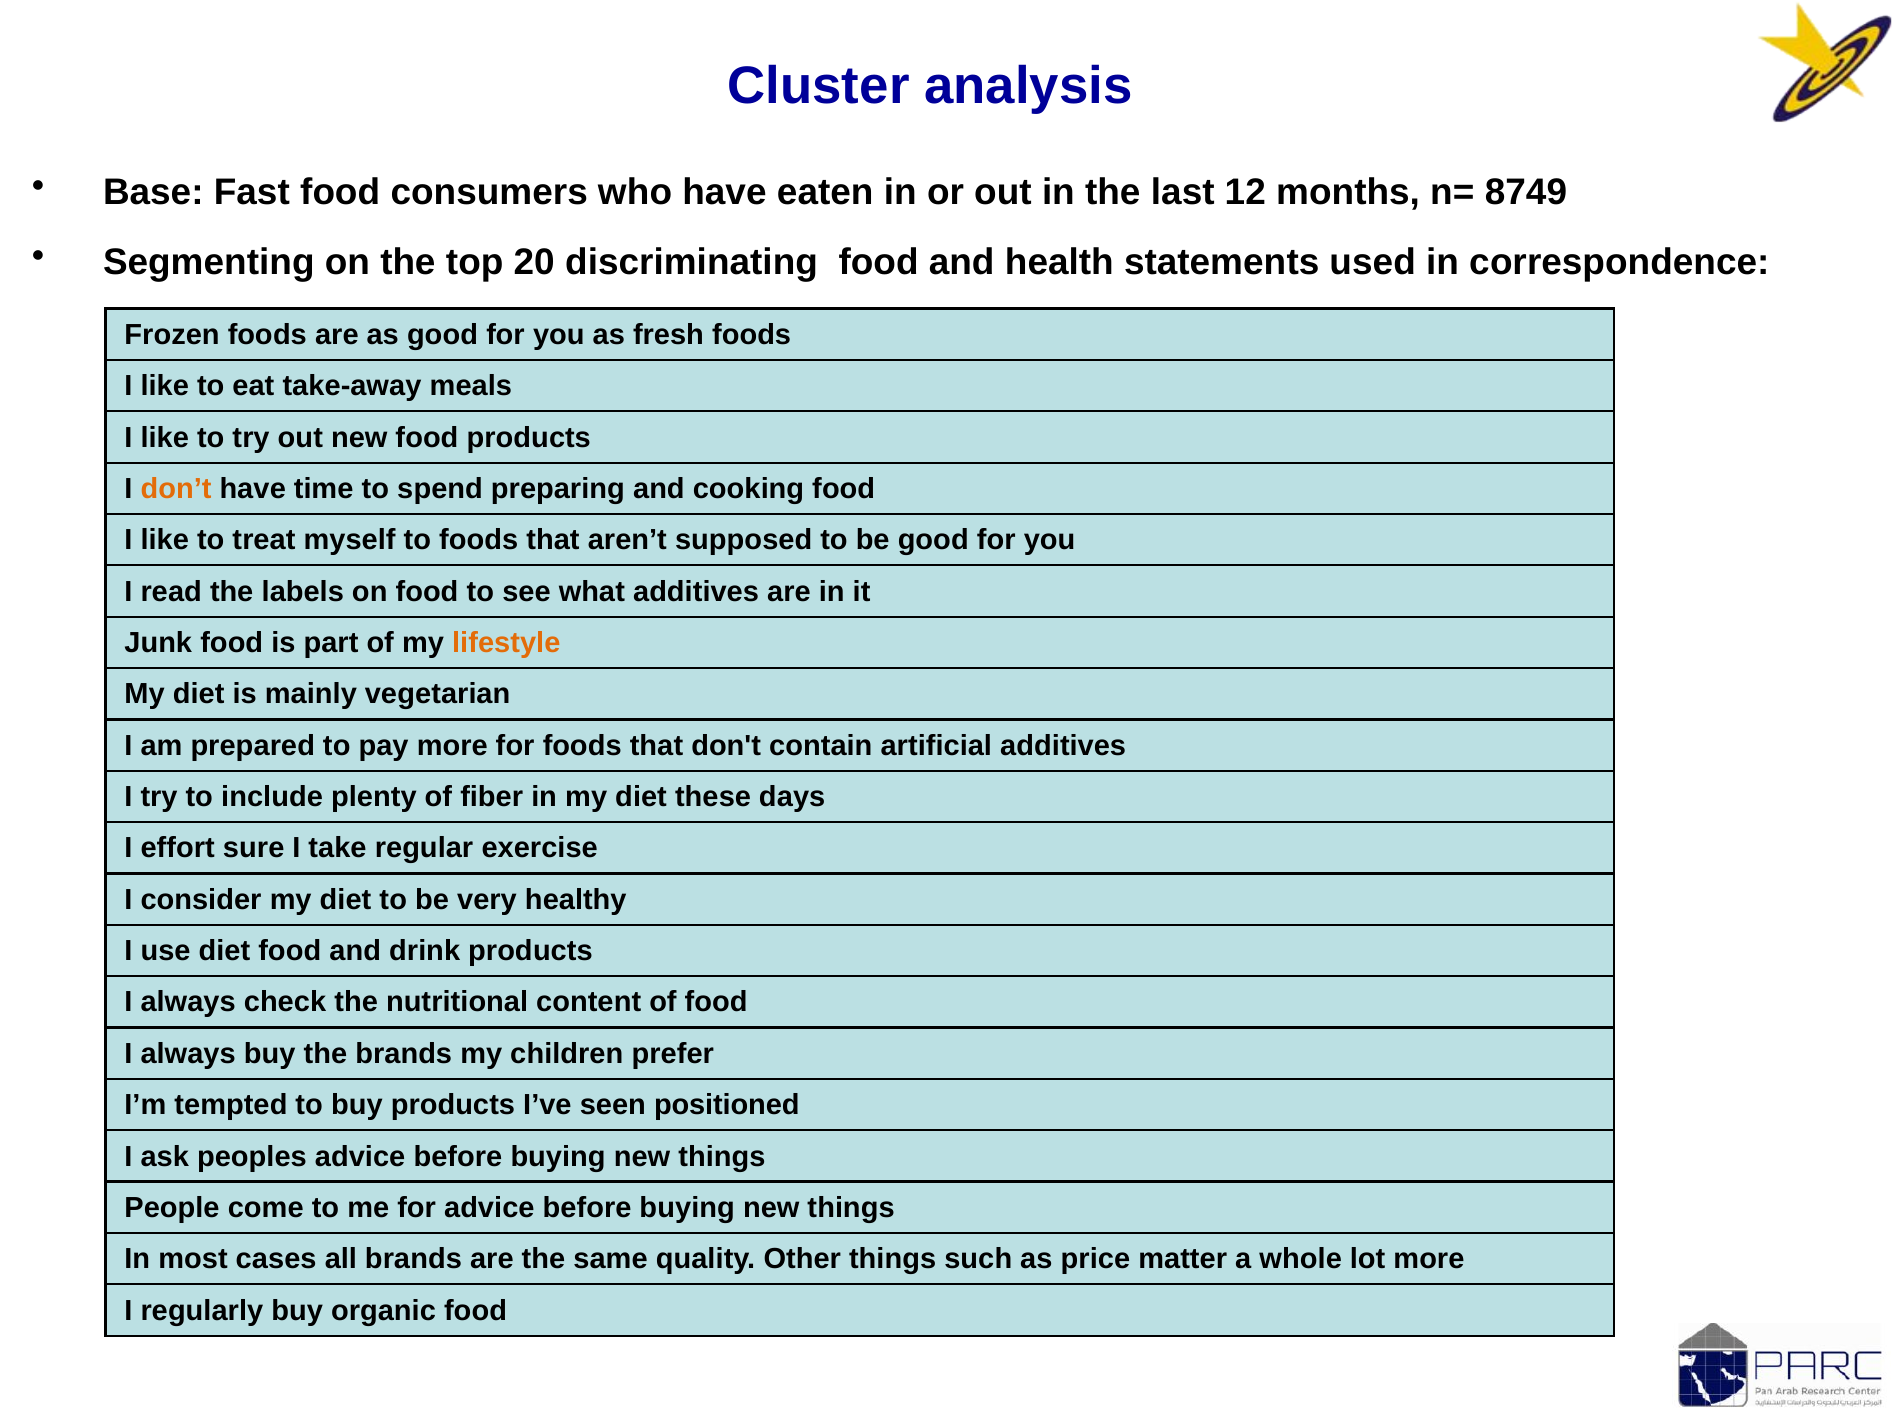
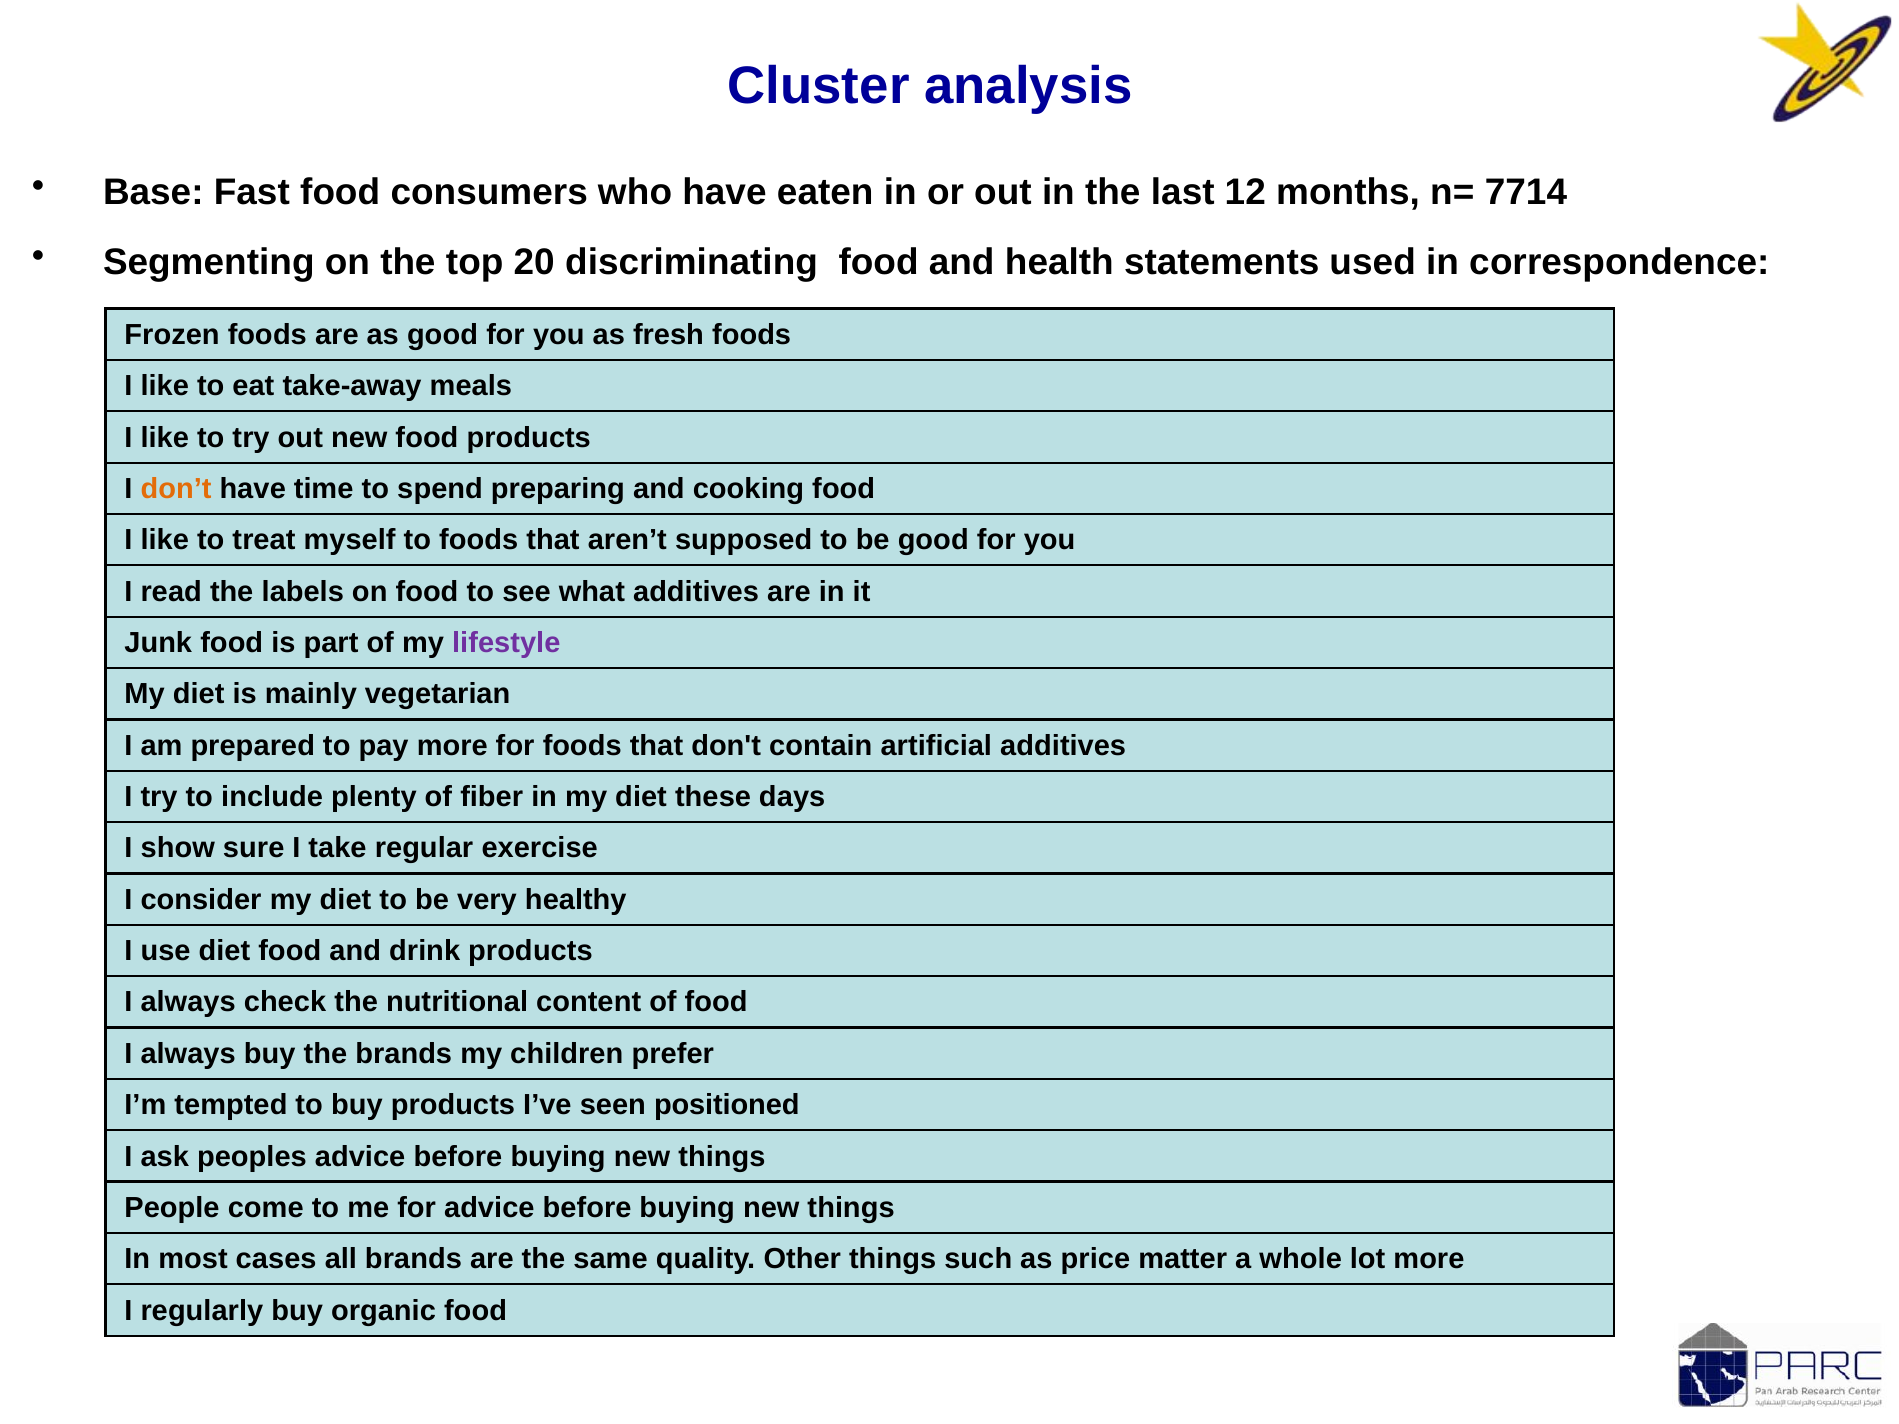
8749: 8749 -> 7714 (1526, 192)
lifestyle colour: orange -> purple (506, 643)
effort: effort -> show (178, 848)
